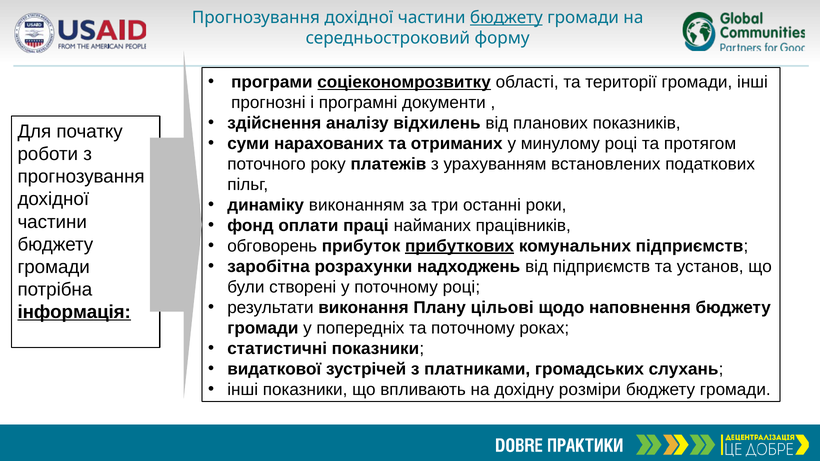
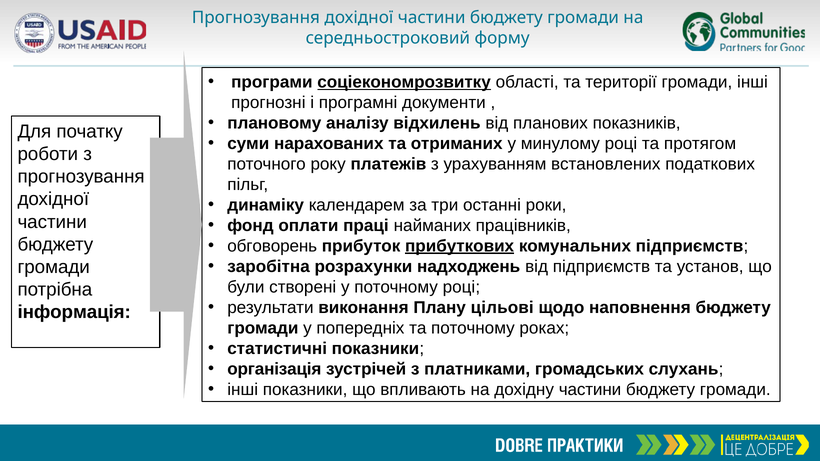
бюджету underline: present -> none (506, 18)
здійснення: здійснення -> плановому (274, 123)
виконанням: виконанням -> календарем (357, 205)
інформація underline: present -> none (74, 312)
видаткової: видаткової -> організація (274, 369)
дохідну розміри: розміри -> частини (590, 390)
